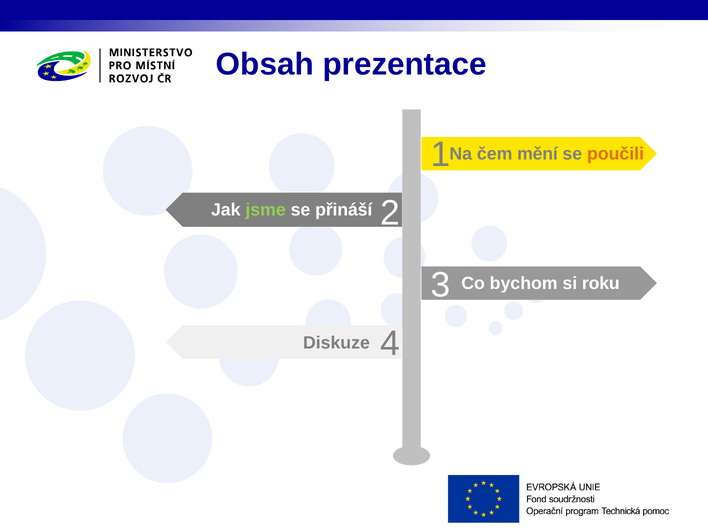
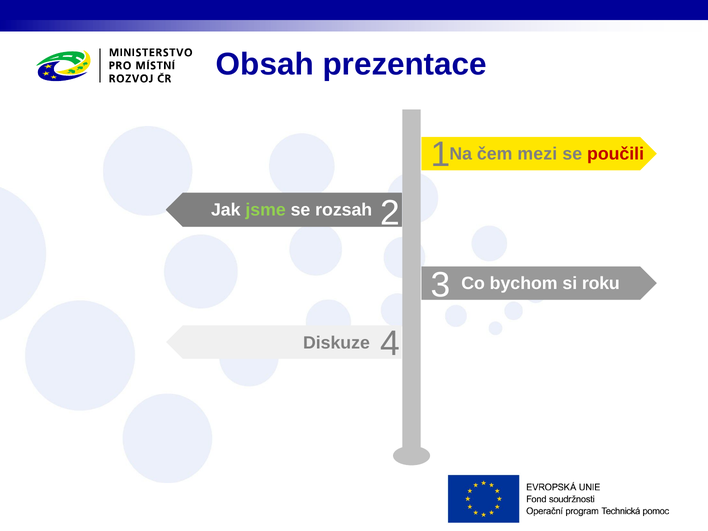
mění: mění -> mezi (537, 154)
poučili colour: orange -> red (616, 154)
přináší: přináší -> rozsah (344, 210)
